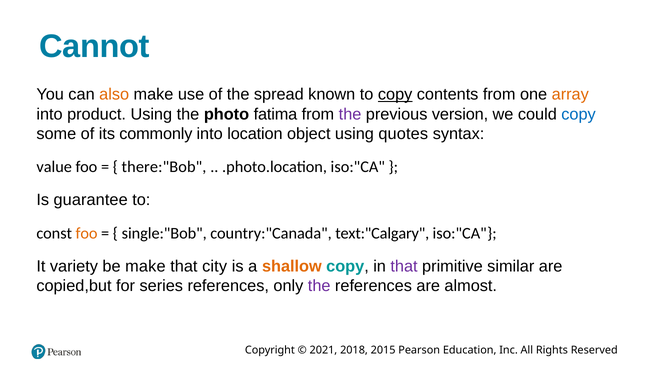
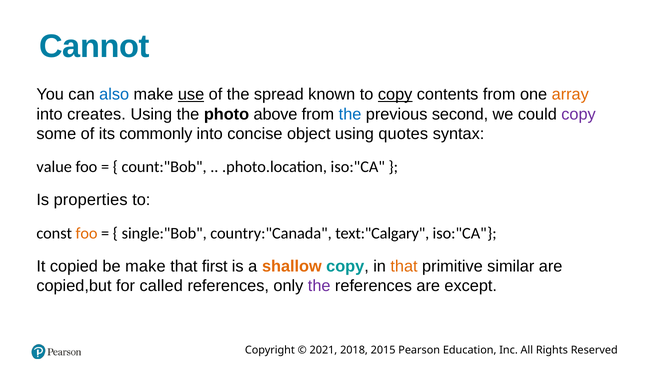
also colour: orange -> blue (114, 95)
use underline: none -> present (191, 95)
product: product -> creates (96, 114)
fatima: fatima -> above (275, 114)
the colour: purple -> blue (350, 114)
version: version -> second (460, 114)
copy colour: blue -> purple (579, 114)
location: location -> concise (255, 134)
there:"Bob: there:"Bob -> count:"Bob (164, 167)
guarantee: guarantee -> properties (91, 200)
variety: variety -> copied (74, 266)
city: city -> first (215, 266)
that colour: purple -> orange (404, 266)
series: series -> called (161, 286)
almost: almost -> except (471, 286)
